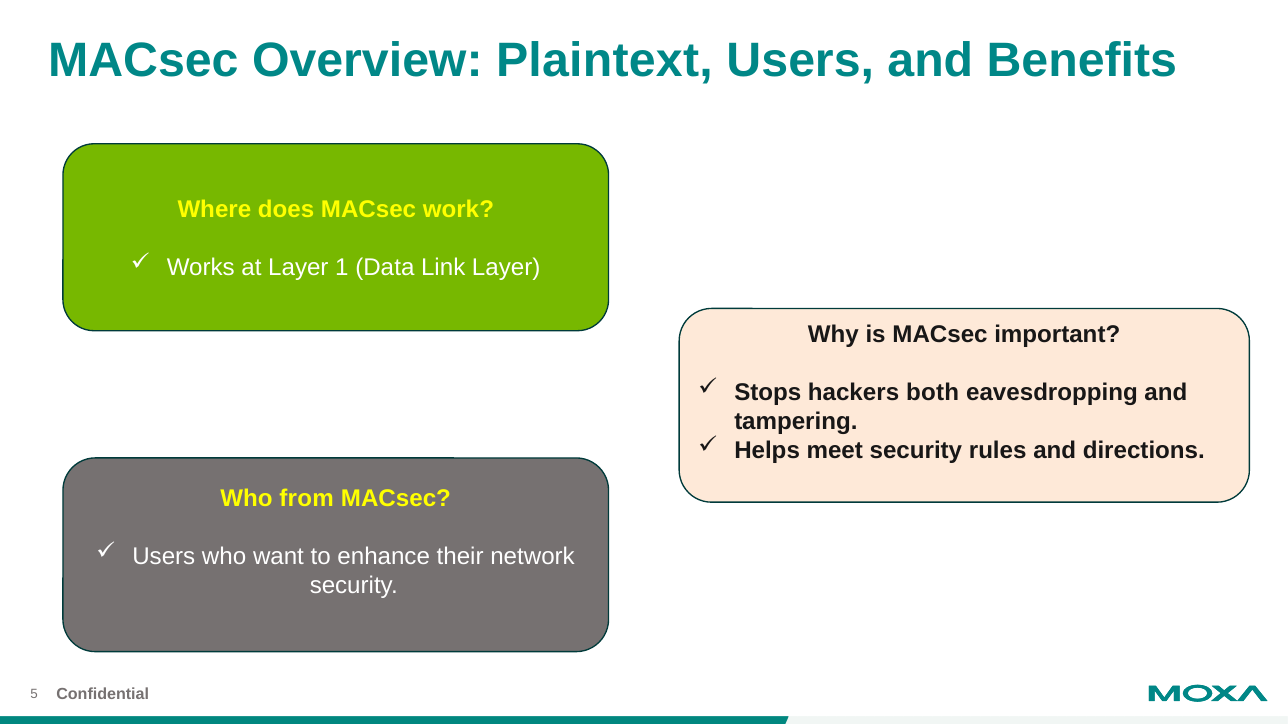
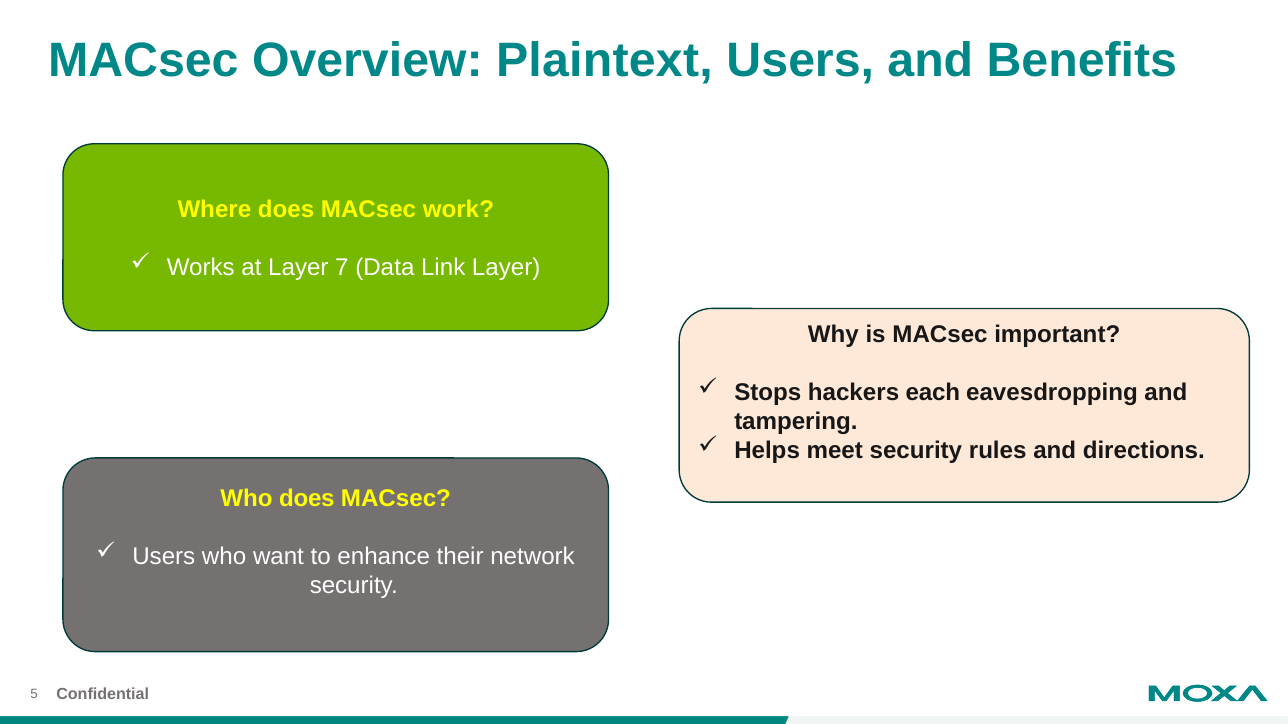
1: 1 -> 7 (342, 268)
both: both -> each (933, 393)
Who from: from -> does (307, 499)
